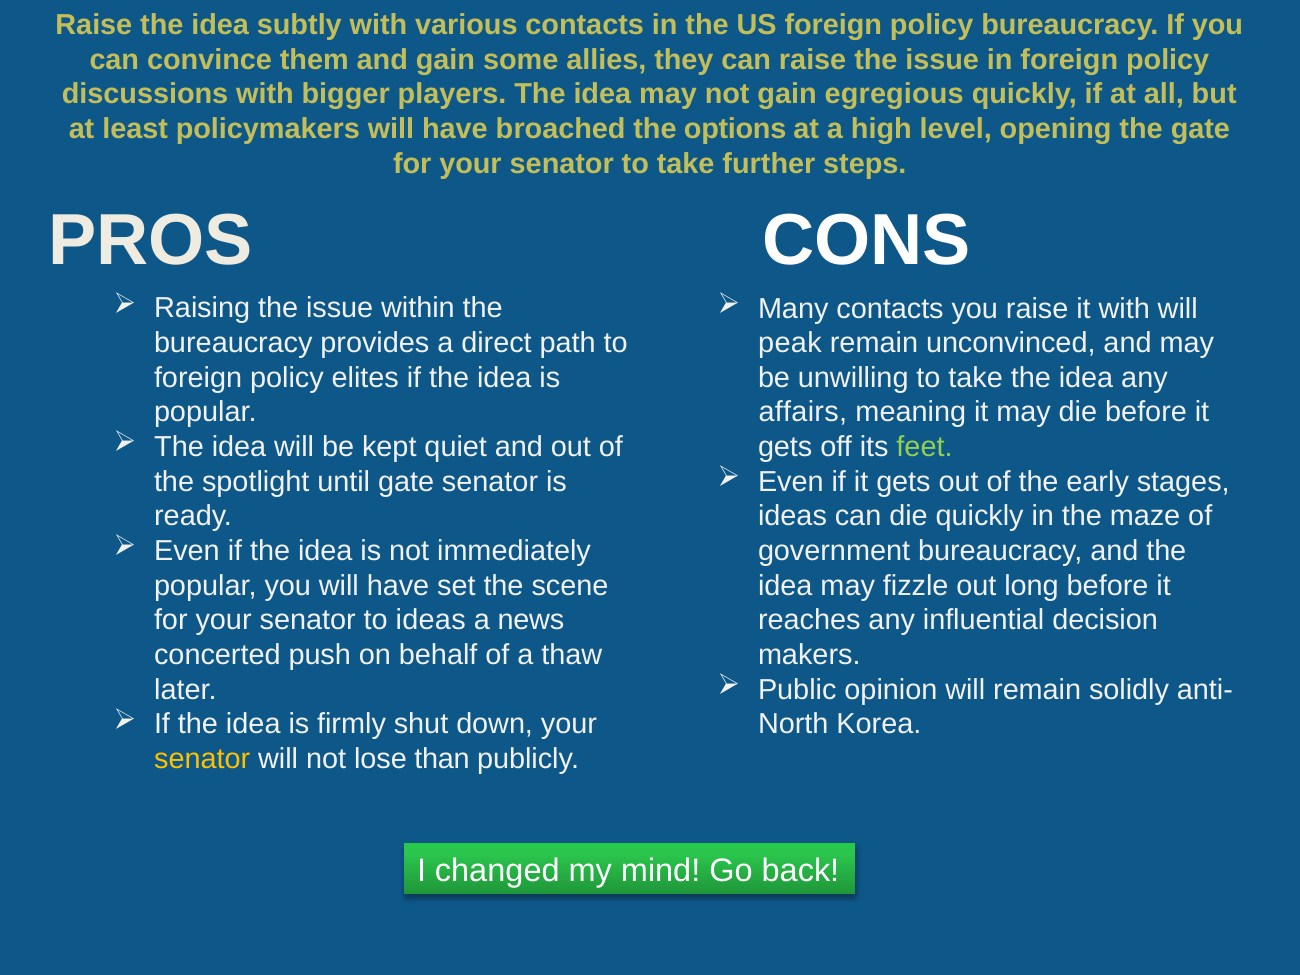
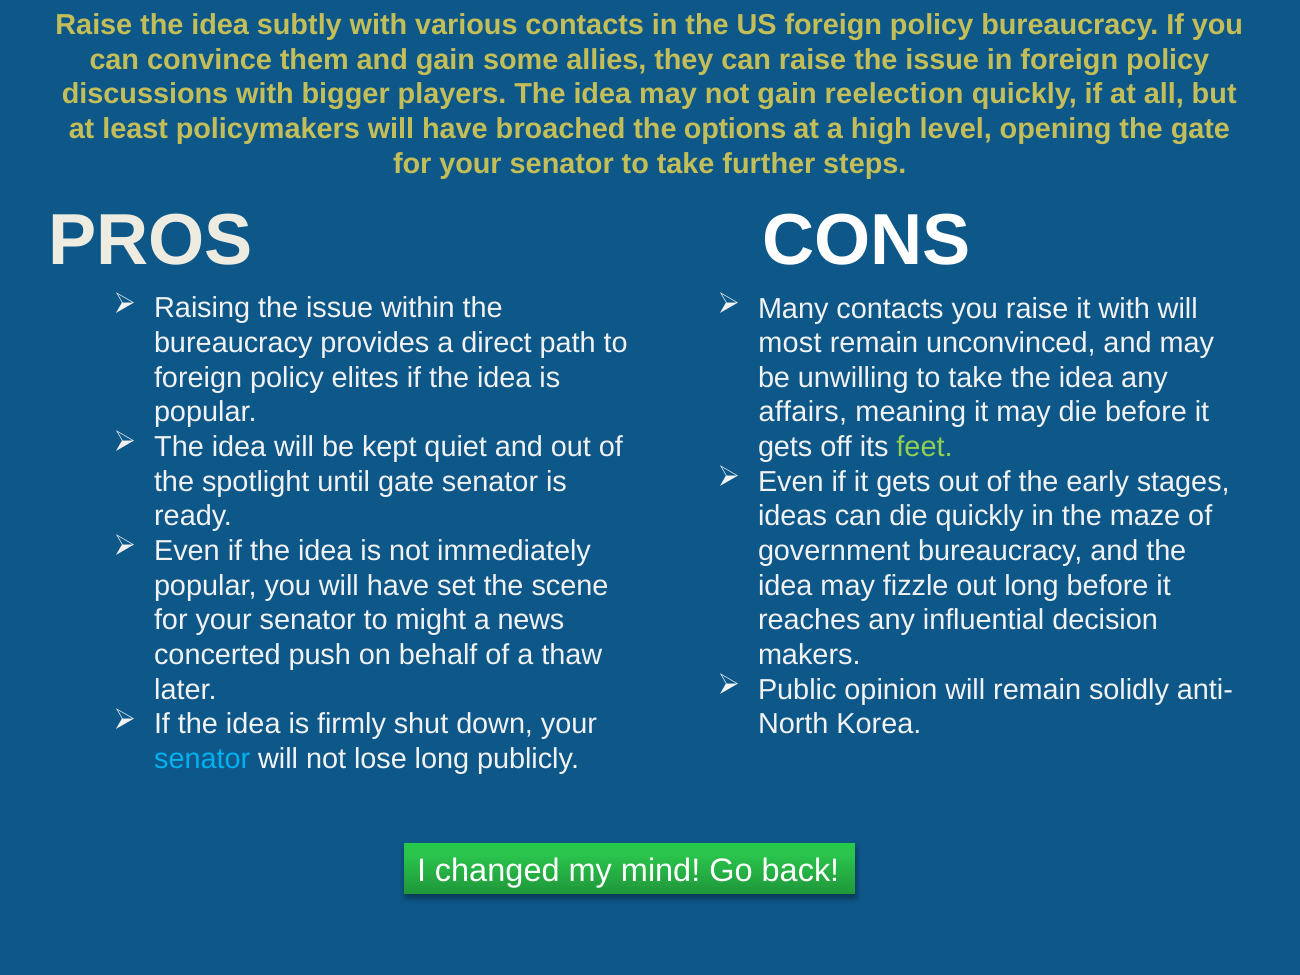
egregious: egregious -> reelection (894, 94)
peak: peak -> most (790, 343)
to ideas: ideas -> might (431, 620)
senator colour: yellow -> light blue (202, 759)
lose than: than -> long (442, 759)
